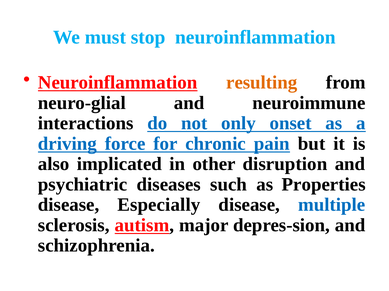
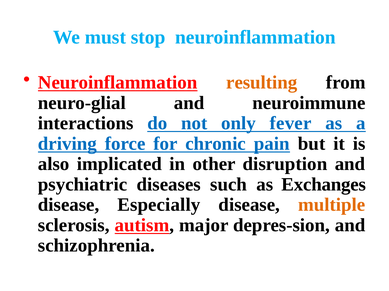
onset: onset -> fever (291, 124)
Properties: Properties -> Exchanges (324, 185)
multiple colour: blue -> orange (332, 205)
